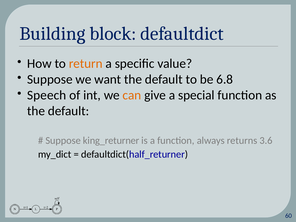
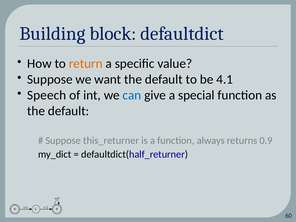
6.8: 6.8 -> 4.1 (225, 79)
can colour: orange -> blue (132, 95)
king_returner: king_returner -> this_returner (111, 140)
3.6: 3.6 -> 0.9 (266, 140)
